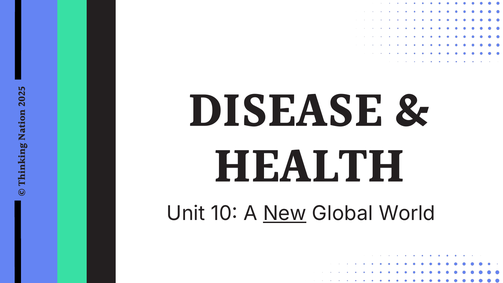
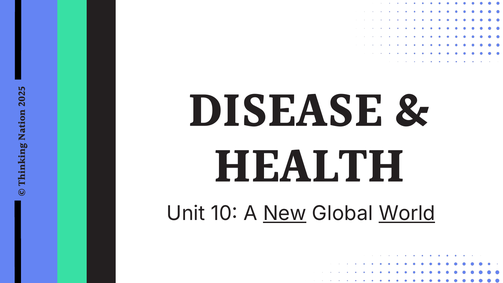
World underline: none -> present (407, 214)
